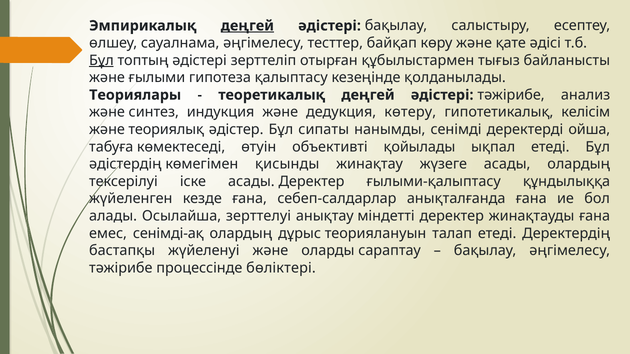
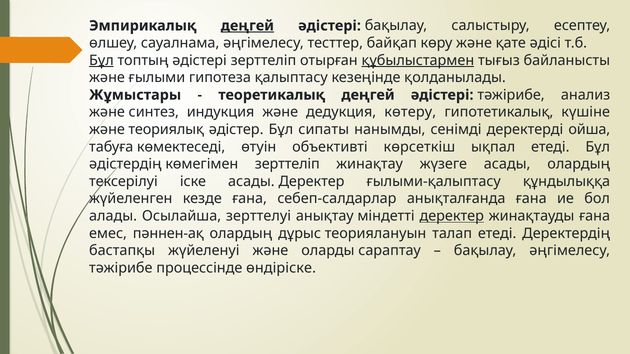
құбылыстармен underline: none -> present (418, 60)
Теориялары: Теориялары -> Жұмыстары (135, 95)
келісім: келісім -> күшіне (586, 112)
қойылады: қойылады -> көрсеткіш (419, 147)
көмегімен қисынды: қисынды -> зерттеліп (287, 164)
деректер underline: none -> present (452, 216)
сенімді-ақ: сенімді-ақ -> пәннен-ақ (168, 234)
бөліктері: бөліктері -> өндіріске (281, 268)
